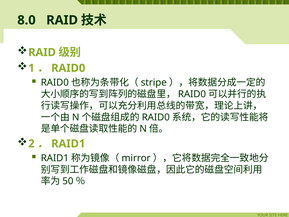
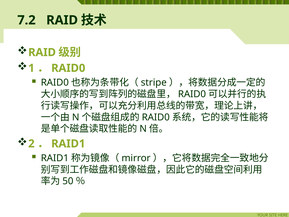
8.0: 8.0 -> 7.2 (26, 20)
